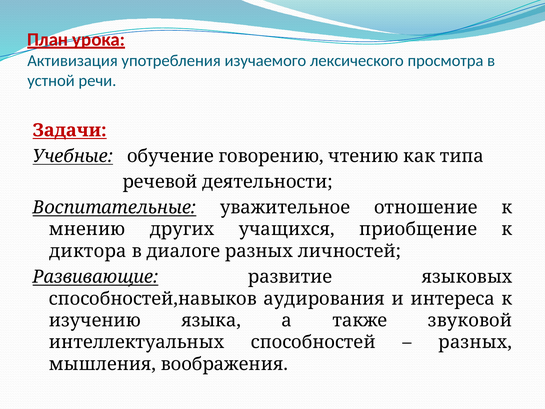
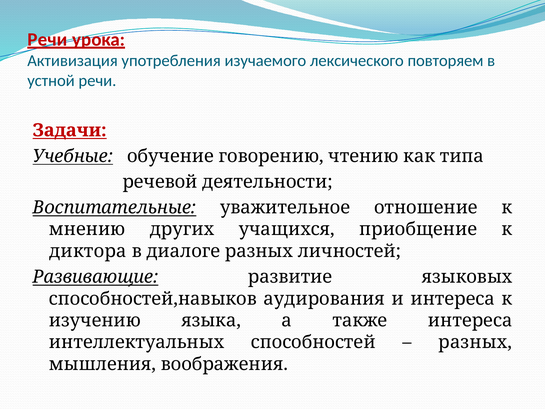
План: План -> Речи (48, 39)
просмотра: просмотра -> повторяем (446, 61)
также звуковой: звуковой -> интереса (470, 320)
